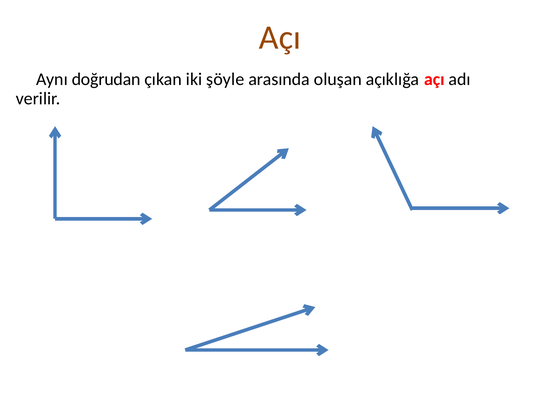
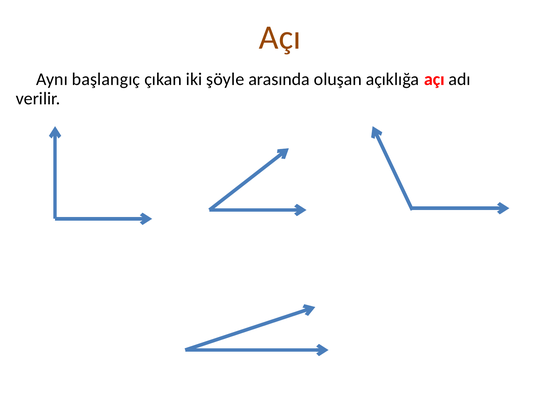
doğrudan: doğrudan -> başlangıç (106, 79)
